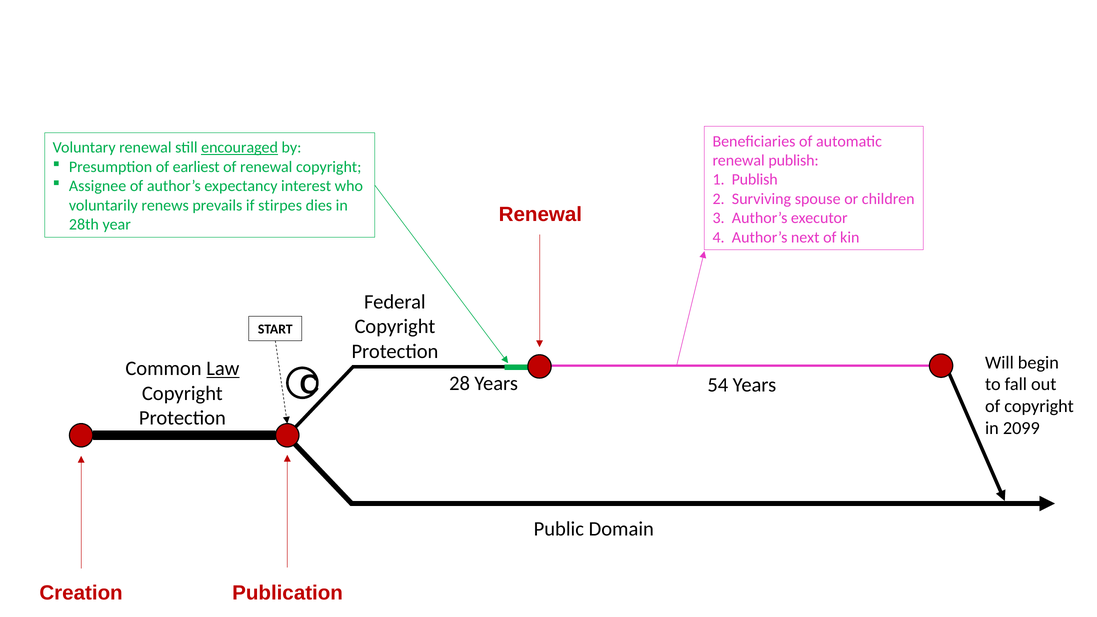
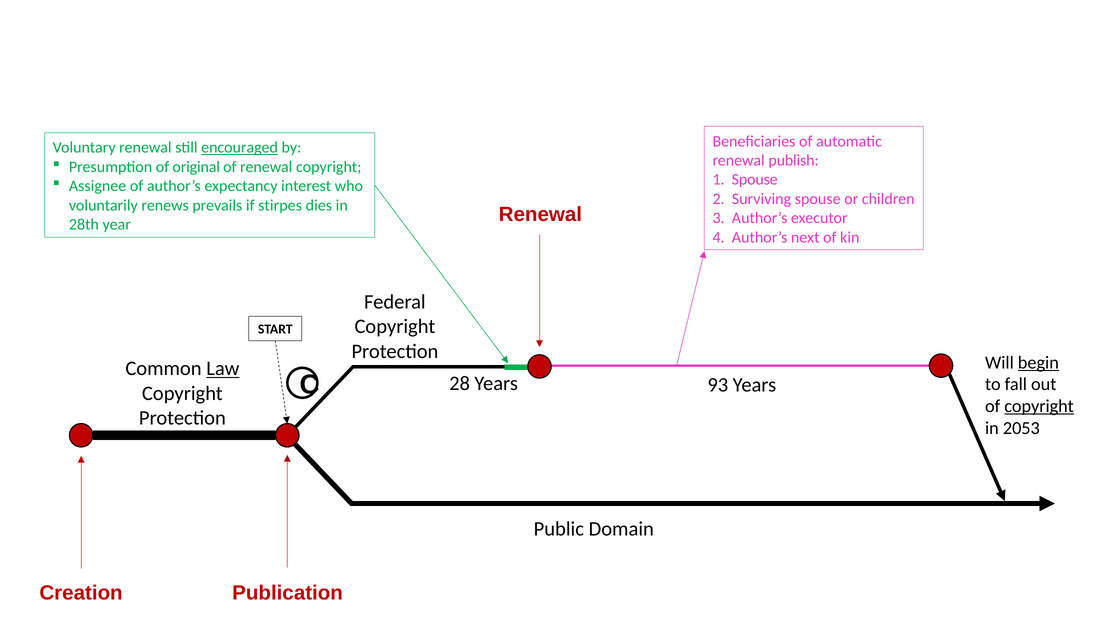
earliest: earliest -> original (196, 167)
1 Publish: Publish -> Spouse (755, 180)
begin underline: none -> present (1038, 363)
54: 54 -> 93 (718, 385)
copyright underline: none -> present (1039, 406)
2099: 2099 -> 2053 (1021, 428)
